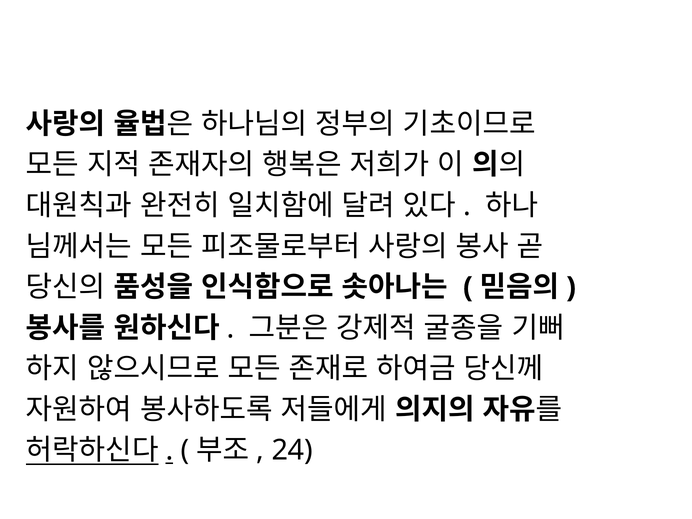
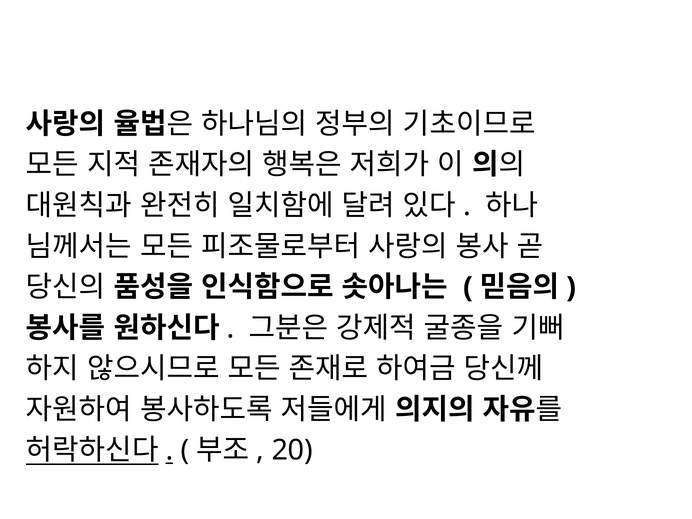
24: 24 -> 20 (292, 450)
